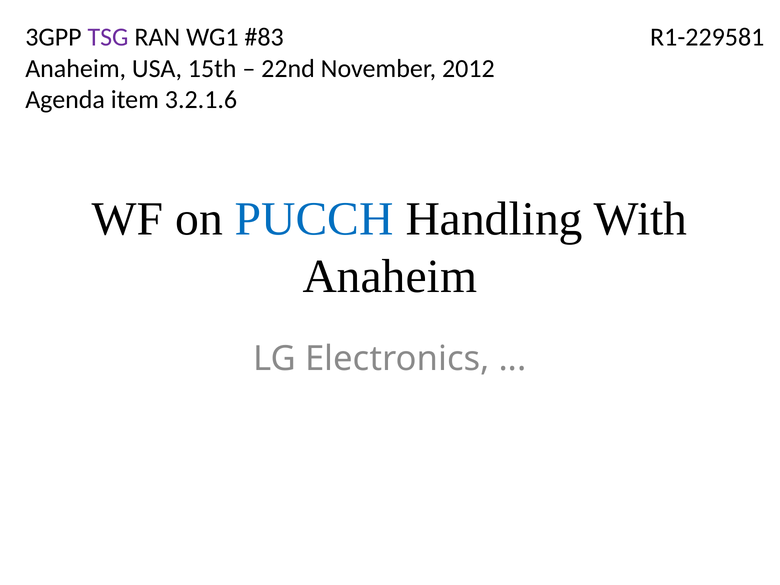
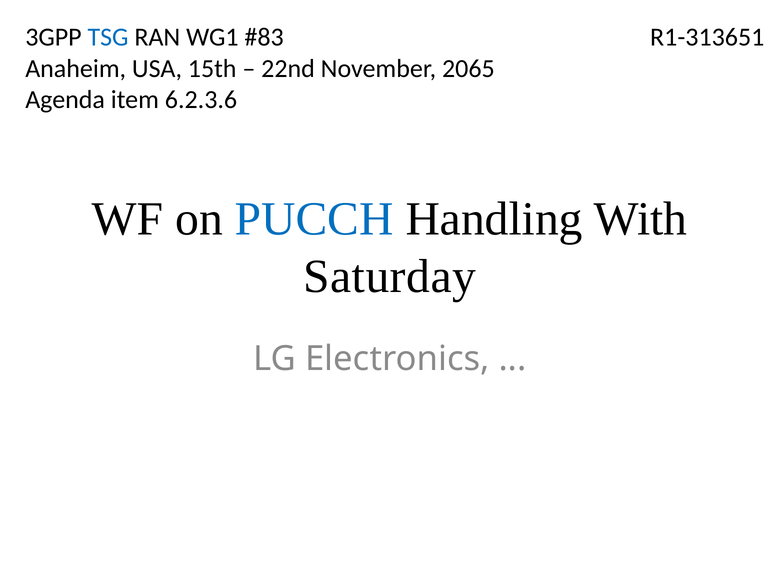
TSG colour: purple -> blue (108, 37)
R1-229581: R1-229581 -> R1-313651 (707, 37)
2012: 2012 -> 2065 (468, 69)
3.2.1.6: 3.2.1.6 -> 6.2.3.6 (201, 100)
Anaheim: Anaheim -> Saturday (390, 276)
